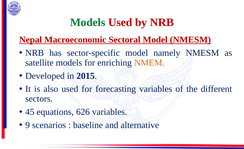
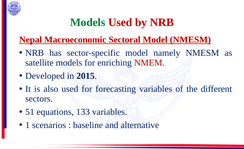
NMEM colour: orange -> red (149, 63)
45: 45 -> 51 (30, 112)
626: 626 -> 133 (83, 112)
9: 9 -> 1 (28, 126)
